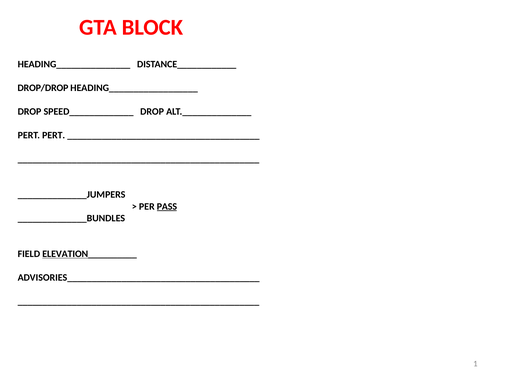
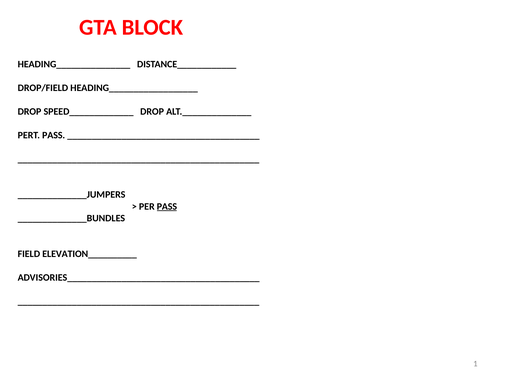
DROP/DROP: DROP/DROP -> DROP/FIELD (43, 88)
PERT PERT: PERT -> PASS (54, 135)
ELEVATION__________ underline: present -> none (90, 254)
